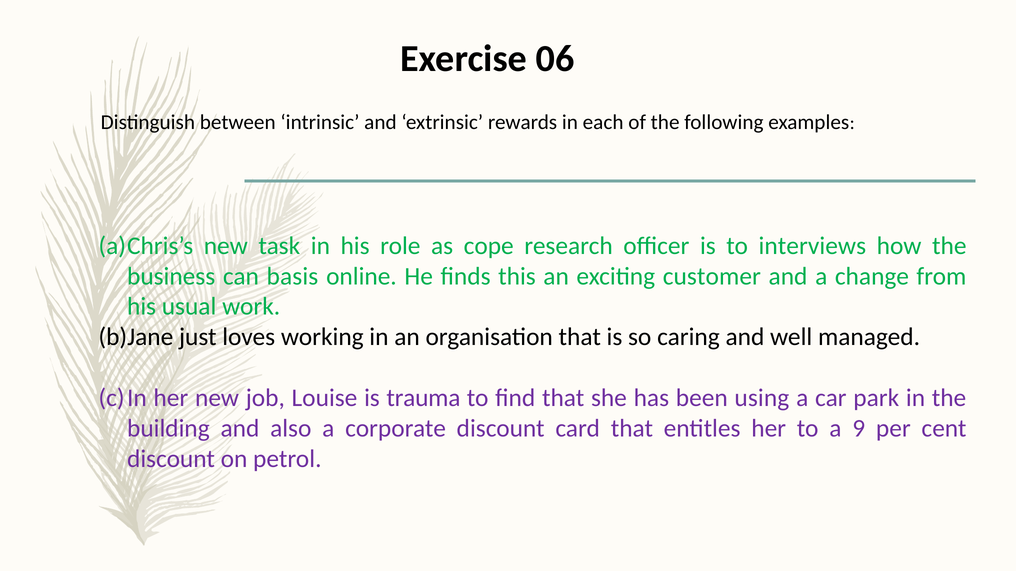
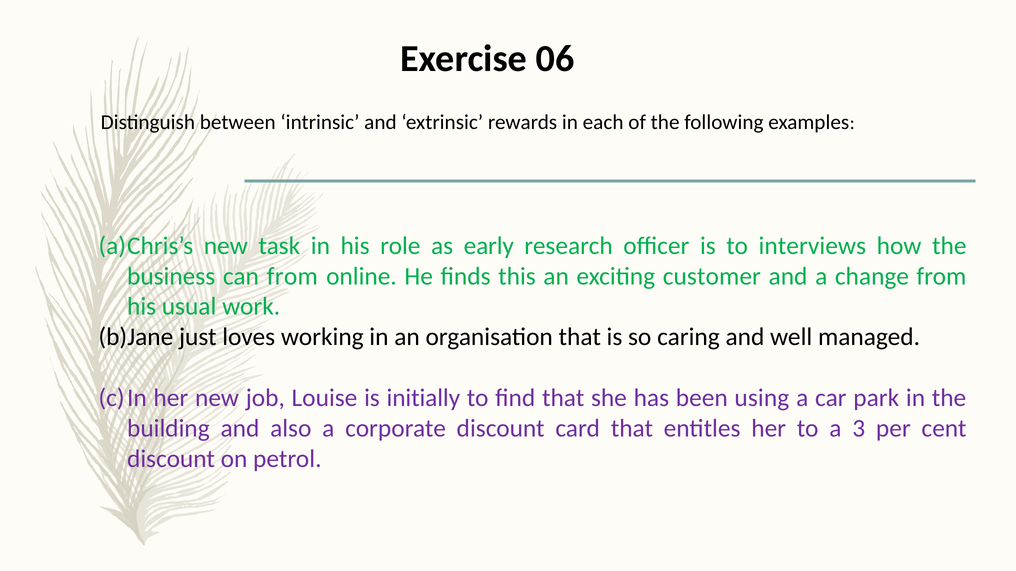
cope: cope -> early (489, 246)
can basis: basis -> from (292, 276)
trauma: trauma -> initially (423, 398)
9: 9 -> 3 (859, 429)
